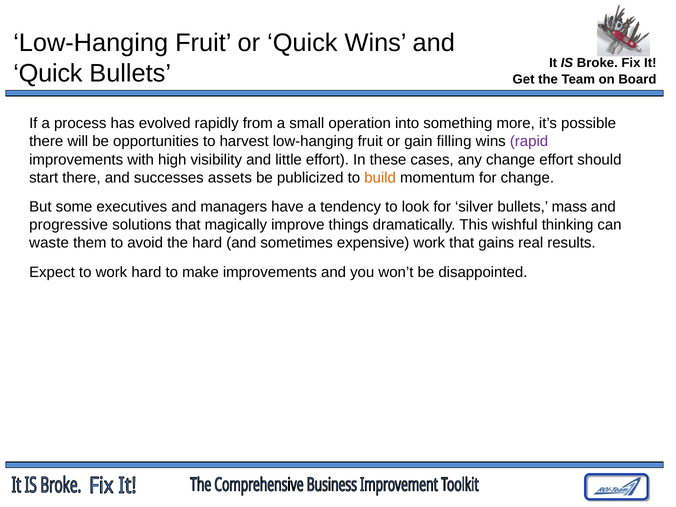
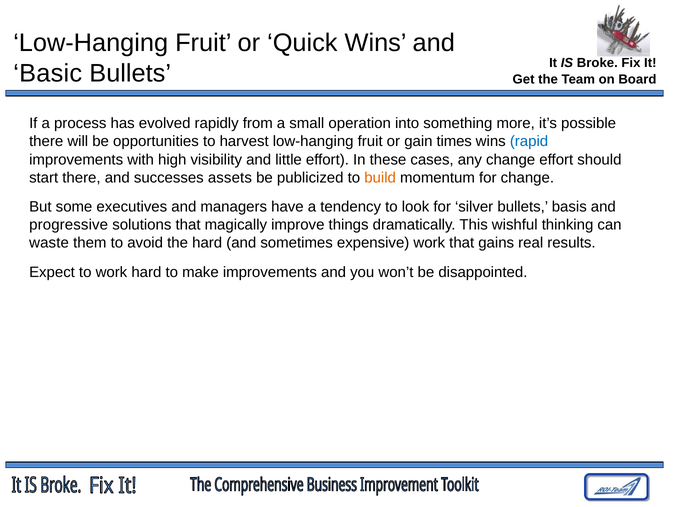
Quick: Quick -> Basic (48, 73)
filling: filling -> times (454, 142)
rapid colour: purple -> blue (529, 142)
mass: mass -> basis (569, 207)
